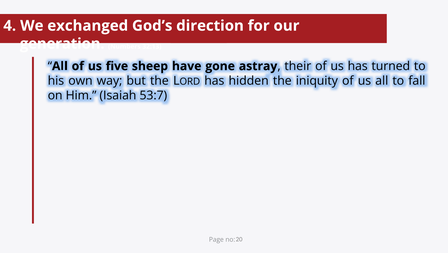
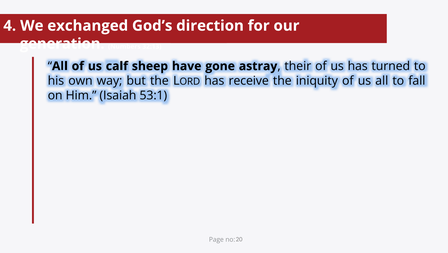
five: five -> calf (117, 66)
hidden: hidden -> receive (249, 81)
53:7: 53:7 -> 53:1 (153, 95)
